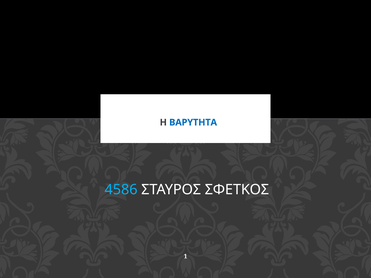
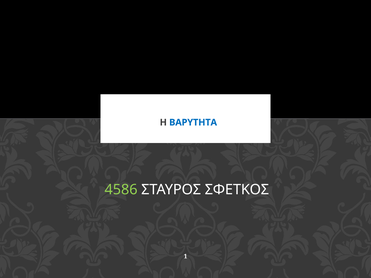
4586 colour: light blue -> light green (121, 190)
